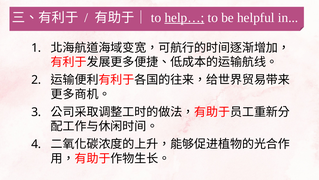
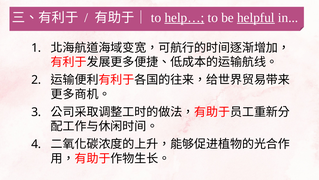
helpful underline: none -> present (256, 18)
